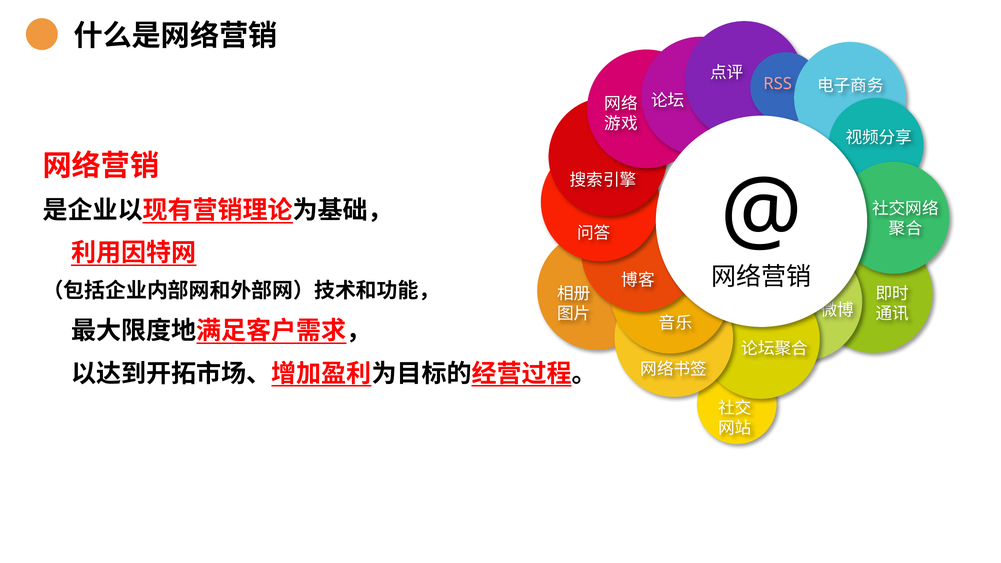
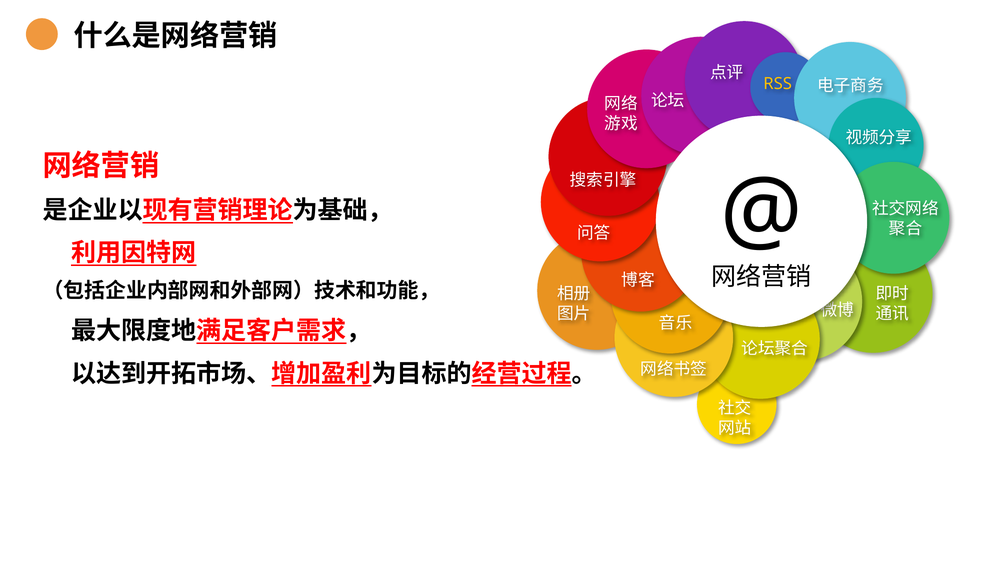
RSS colour: pink -> yellow (778, 84)
